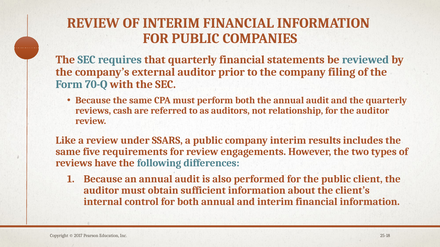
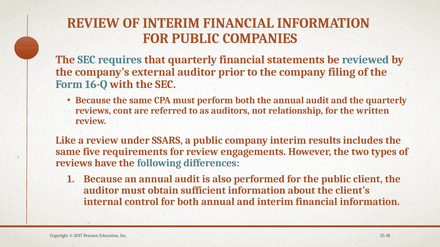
70-Q: 70-Q -> 16-Q (96, 85)
cash: cash -> cont (123, 111)
for the auditor: auditor -> written (373, 111)
